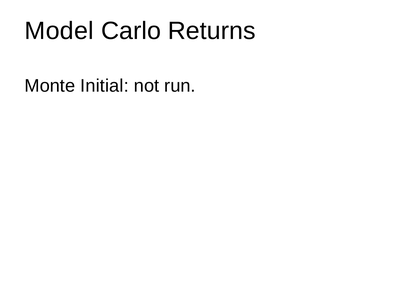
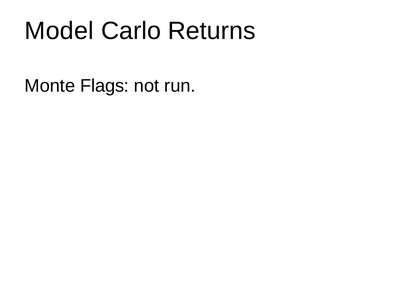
Initial: Initial -> Flags (105, 86)
